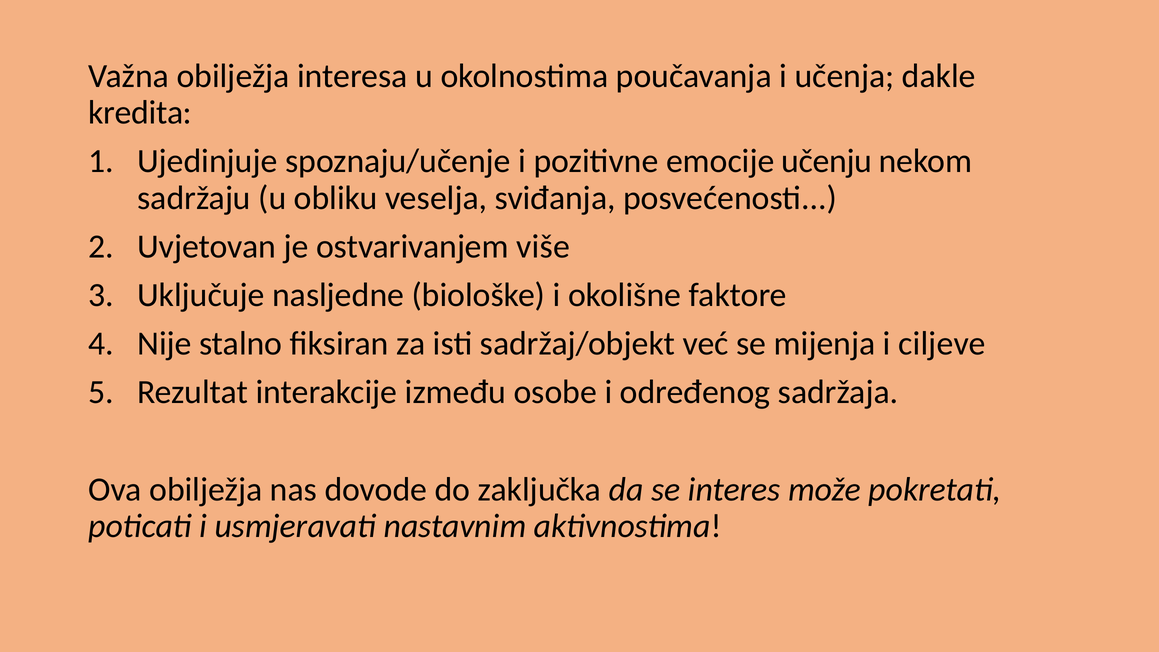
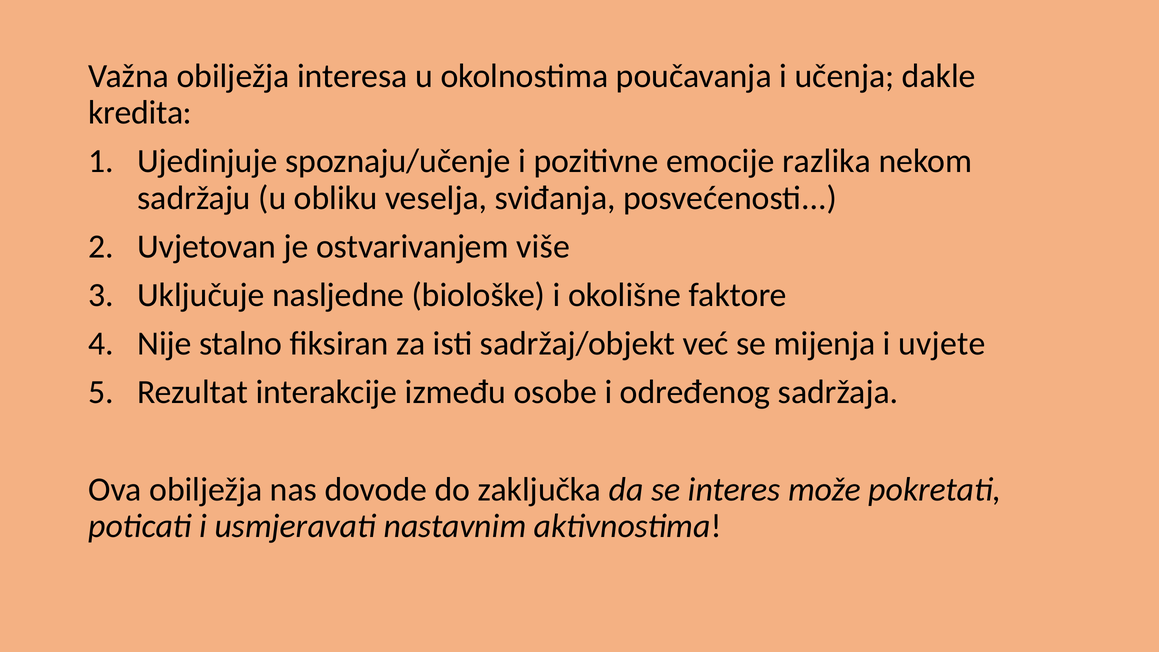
učenju: učenju -> razlika (827, 161)
ciljeve: ciljeve -> uvjete (942, 344)
